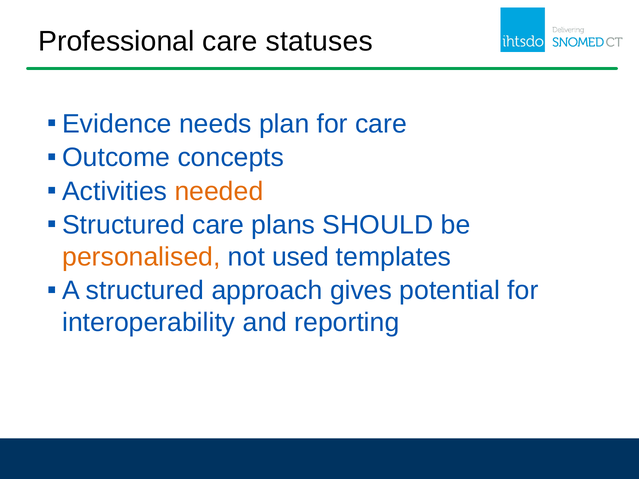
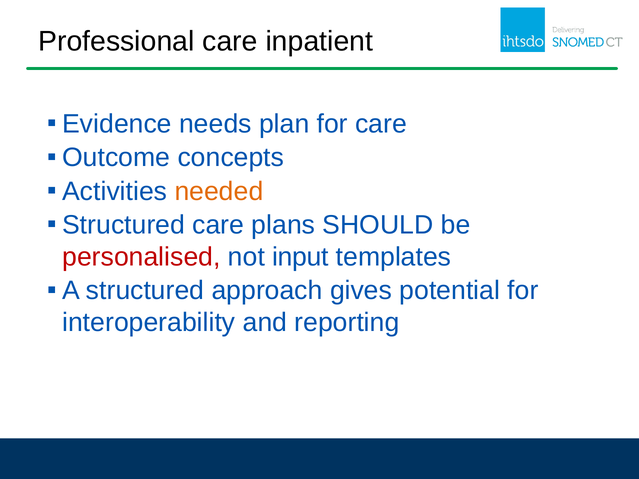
statuses: statuses -> inpatient (319, 41)
personalised colour: orange -> red (141, 257)
used: used -> input (301, 257)
